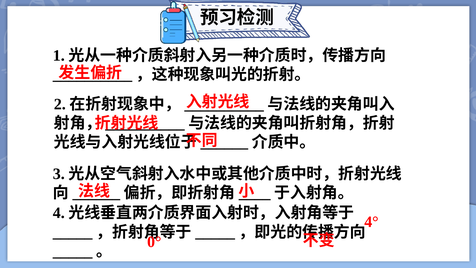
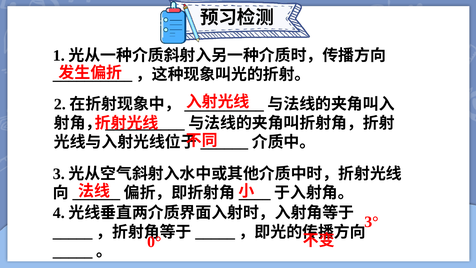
4°: 4° -> 3° (371, 222)
